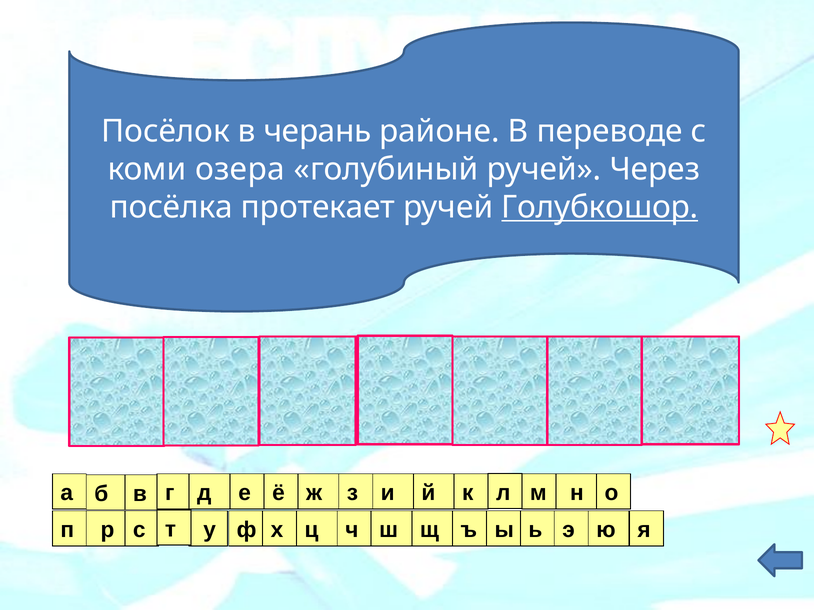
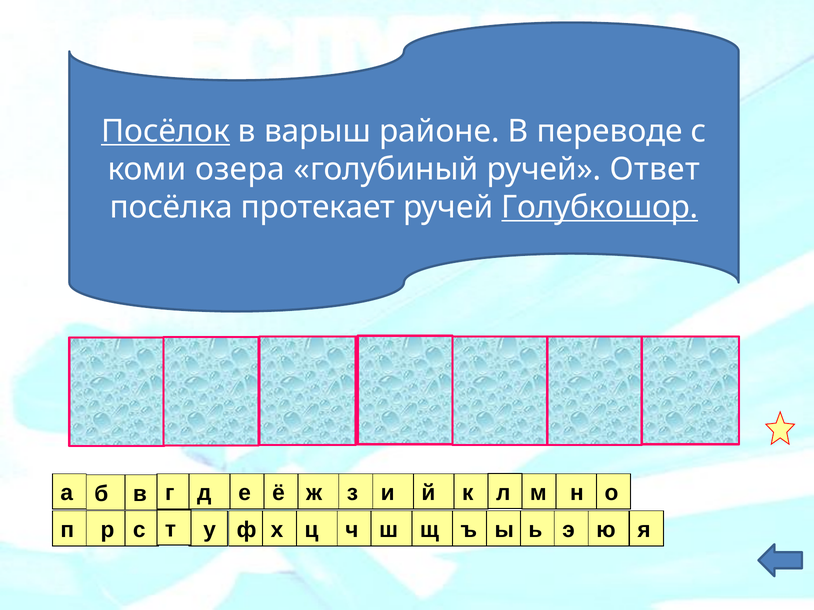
Посёлок underline: none -> present (166, 131)
черань: черань -> варыш (317, 131)
Через: Через -> Ответ (655, 169)
